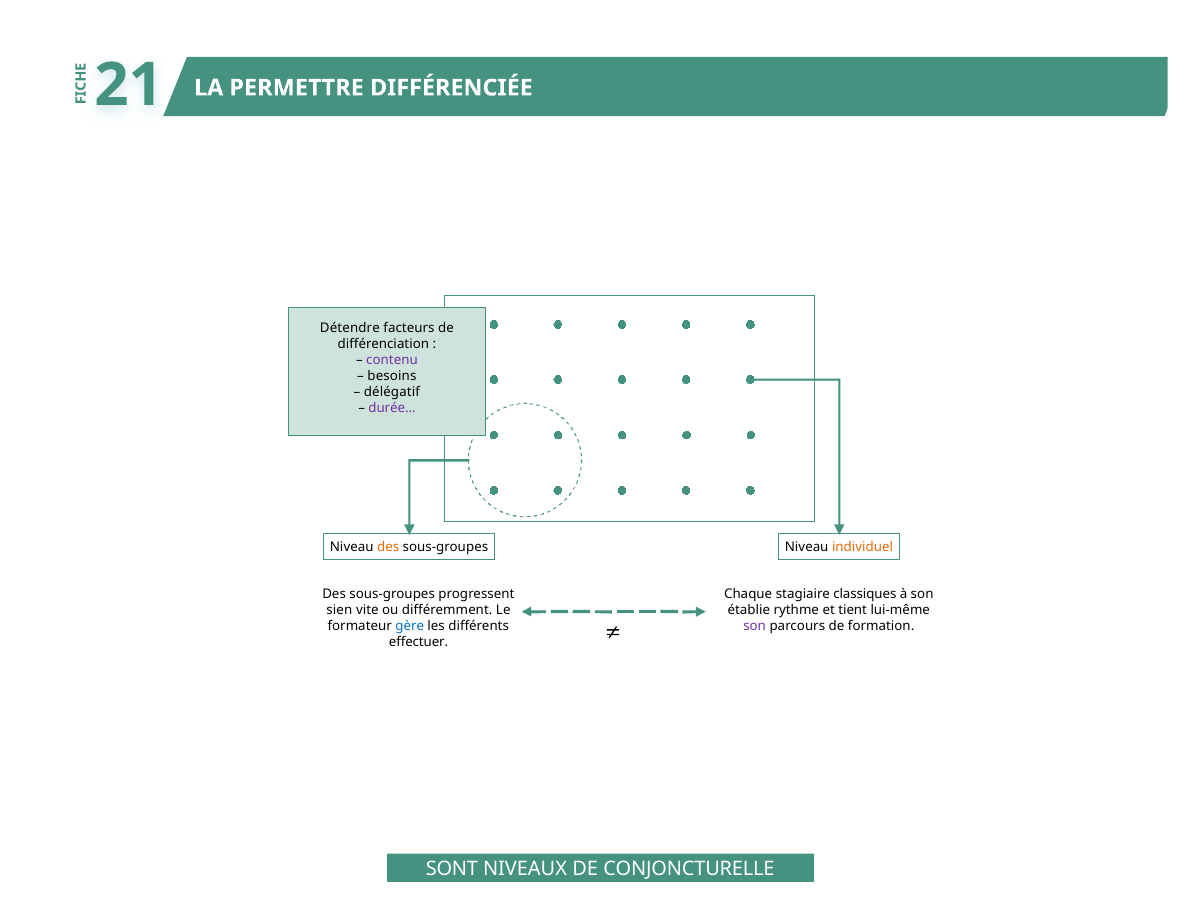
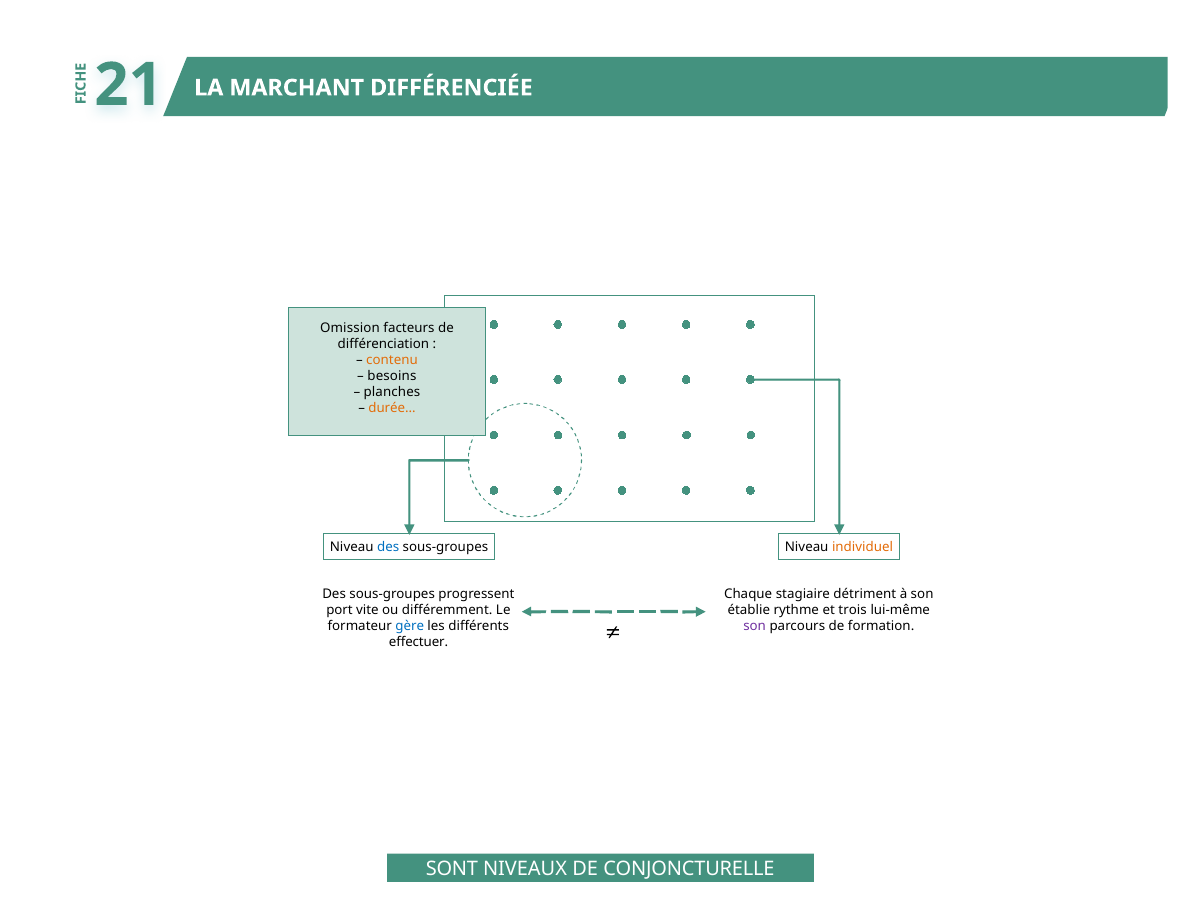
PERMETTRE: PERMETTRE -> MARCHANT (297, 88)
Détendre: Détendre -> Omission (350, 329)
contenu colour: purple -> orange (392, 361)
délégatif: délégatif -> planches (392, 392)
durée… colour: purple -> orange (392, 408)
des colour: orange -> blue (388, 547)
classiques: classiques -> détriment (865, 594)
sien: sien -> port (339, 610)
tient: tient -> trois (853, 610)
